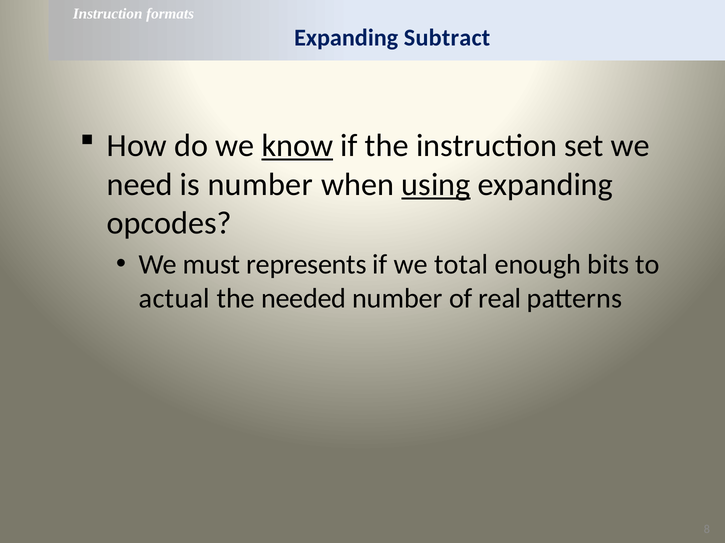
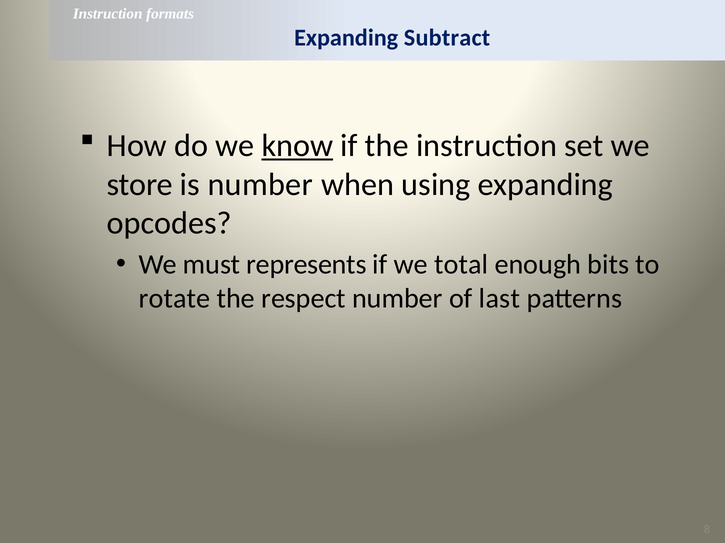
need: need -> store (140, 185)
using underline: present -> none (436, 185)
actual: actual -> rotate (174, 299)
needed: needed -> respect (304, 299)
real: real -> last (500, 299)
